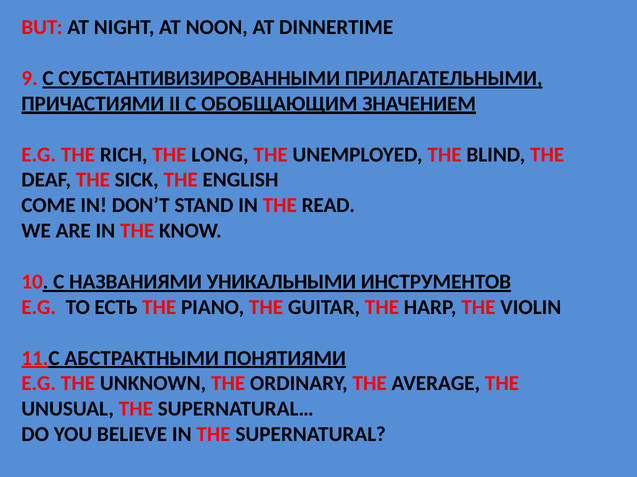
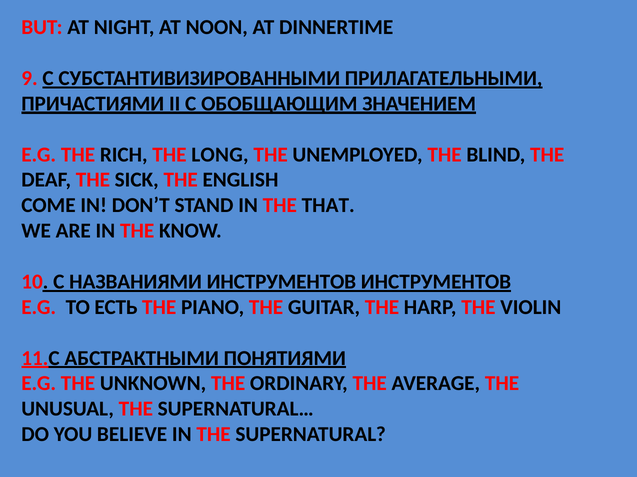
READ: READ -> THAT (328, 206)
НАЗВАНИЯМИ УНИКАЛЬНЫМИ: УНИКАЛЬНЫМИ -> ИНСТРУМЕНТОВ (281, 282)
